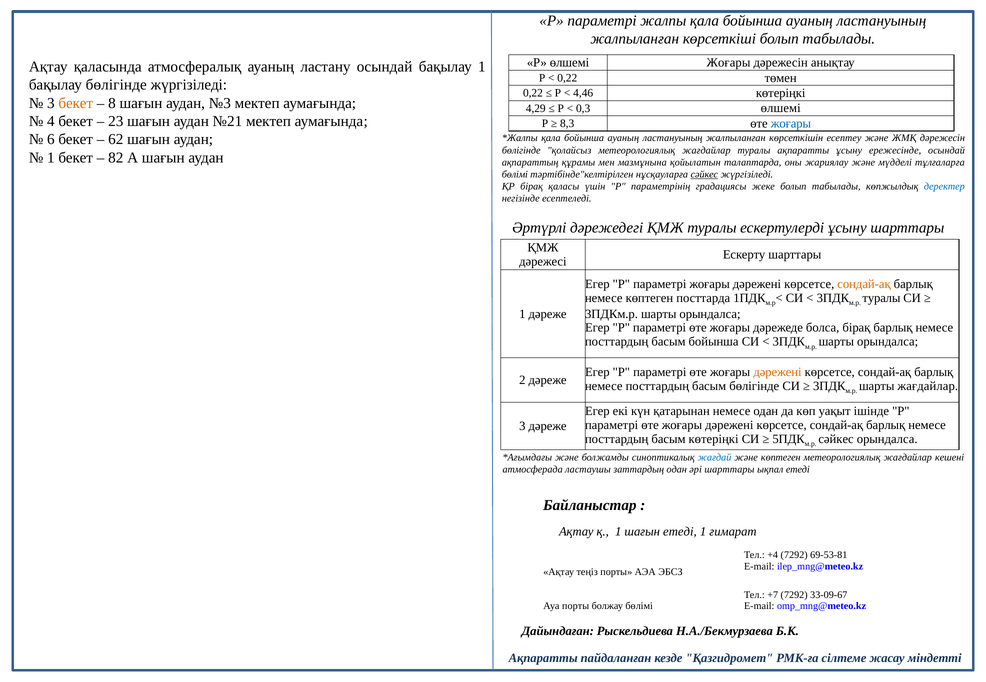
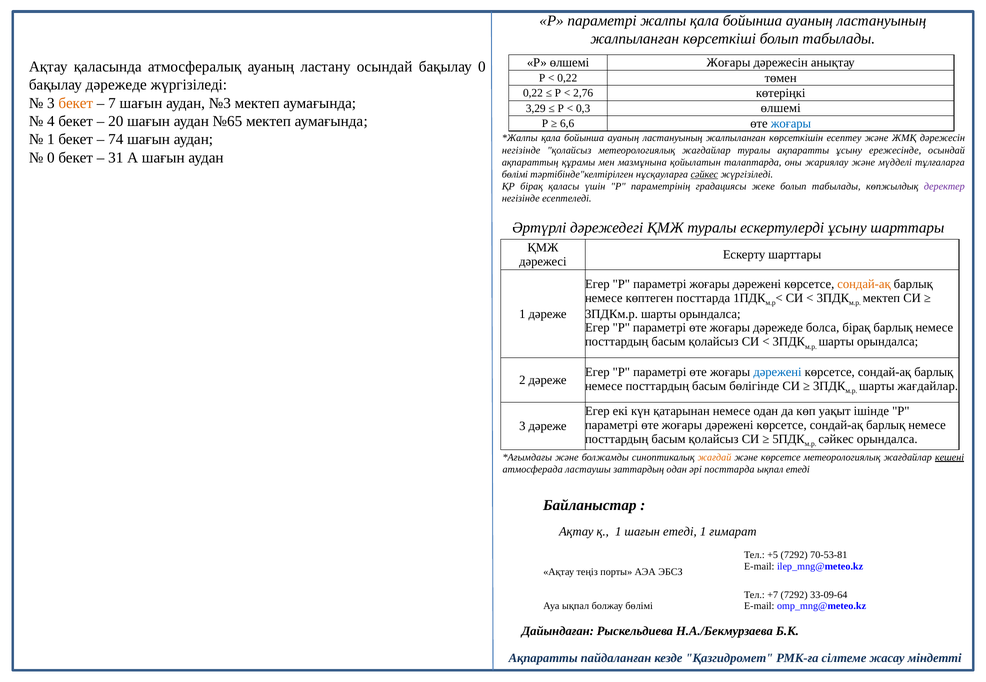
бақылау 1: 1 -> 0 (482, 67)
бақылау бөлігінде: бөлігінде -> дәрежеде (116, 85)
4,46: 4,46 -> 2,76 (583, 93)
8: 8 -> 7 (112, 103)
4,29: 4,29 -> 3,29 (536, 108)
23: 23 -> 20 (116, 121)
№21: №21 -> №65 (227, 121)
8,3: 8,3 -> 6,6 (567, 124)
6: 6 -> 1 (51, 140)
62: 62 -> 74 (116, 140)
бөлігінде: бөлігінде -> негізінде (521, 150)
1: 1 -> 0 (51, 158)
82: 82 -> 31 (116, 158)
деректер colour: blue -> purple (944, 187)
туралы: туралы -> мектеп (881, 298)
бойынша: бойынша -> қолайсыз (714, 342)
дәрежені colour: orange -> blue (777, 372)
көтеріңкі: көтеріңкі -> қолайсыз (714, 439)
жағдай colour: blue -> orange (715, 458)
және көптеген: көптеген -> көрсетсе (781, 458)
кешені underline: none -> present (950, 458)
әрі шарттары: шарттары -> посттарда (729, 470)
+4: +4 -> +5 (773, 556)
69-53-81: 69-53-81 -> 70-53-81 (829, 556)
33-09-67: 33-09-67 -> 33-09-64 (829, 595)
Ауа порты: порты -> ықпал (576, 607)
